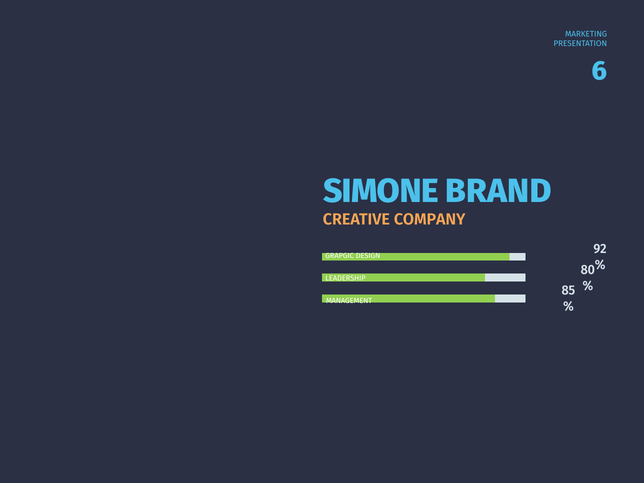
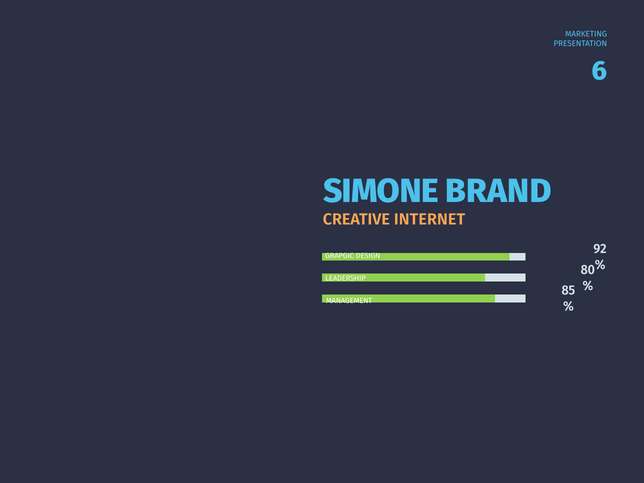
COMPANY: COMPANY -> INTERNET (430, 220)
